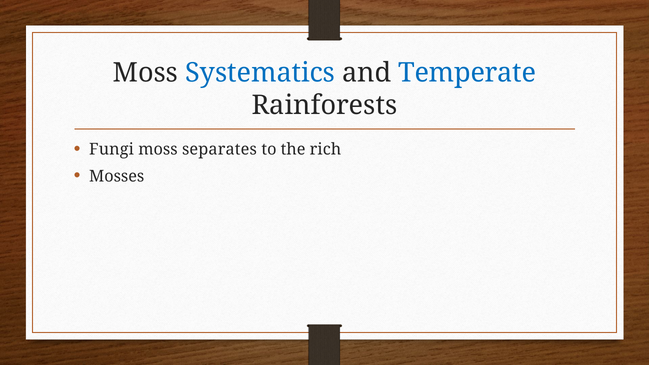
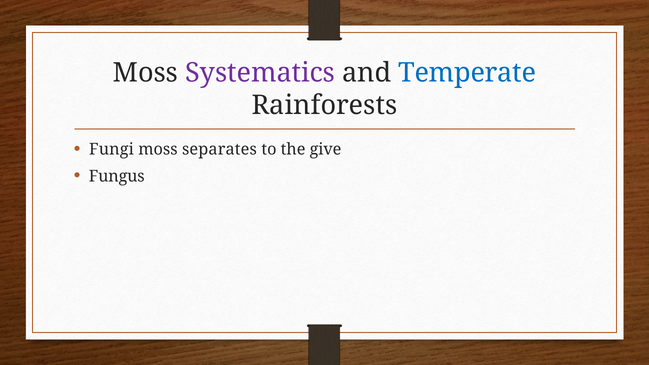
Systematics colour: blue -> purple (260, 73)
rich: rich -> give (326, 149)
Mosses: Mosses -> Fungus (117, 176)
